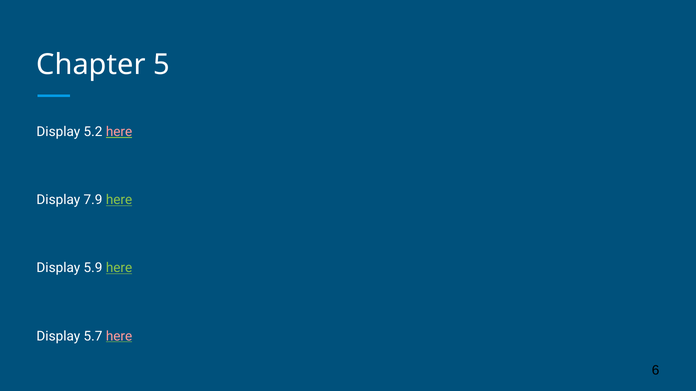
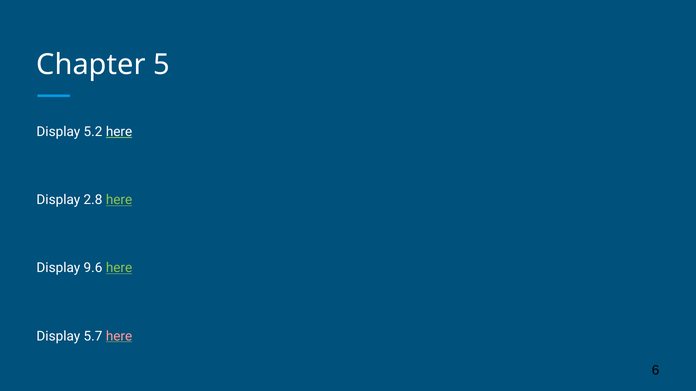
here colour: pink -> white (119, 132)
7.9: 7.9 -> 2.8 (93, 200)
5.9: 5.9 -> 9.6 (93, 268)
